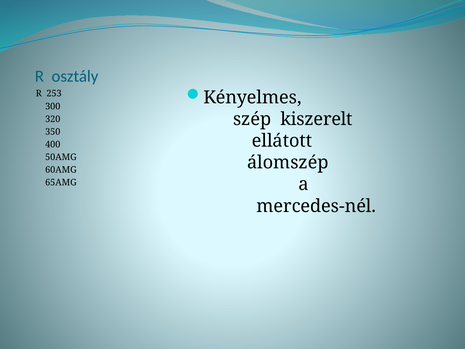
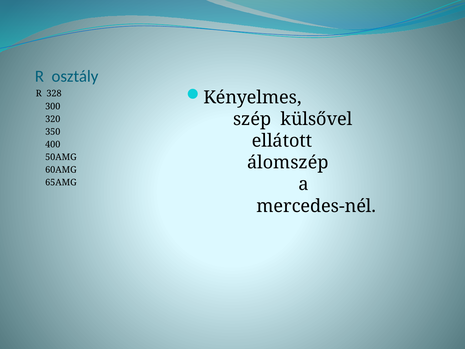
253: 253 -> 328 (54, 94)
kiszerelt: kiszerelt -> külsővel (316, 119)
